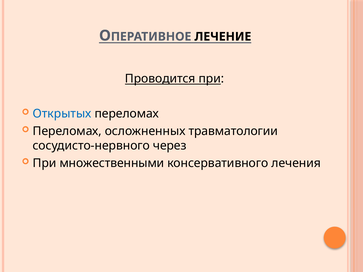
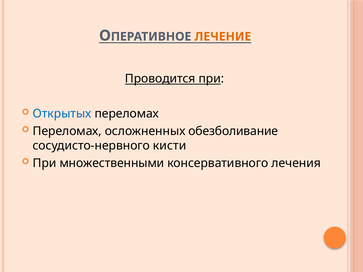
ЛЕЧЕНИЕ colour: black -> orange (223, 37)
травматологии: травматологии -> обезболивание (233, 131)
через: через -> кисти (170, 146)
